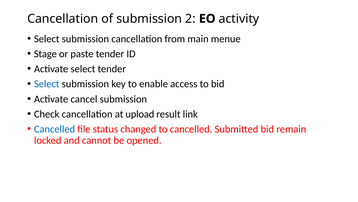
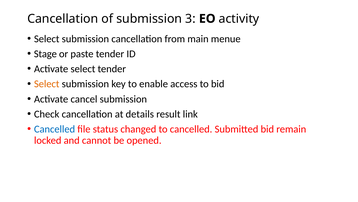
2: 2 -> 3 (190, 19)
Select colour: blue -> orange (47, 84)
upload: upload -> details (140, 114)
